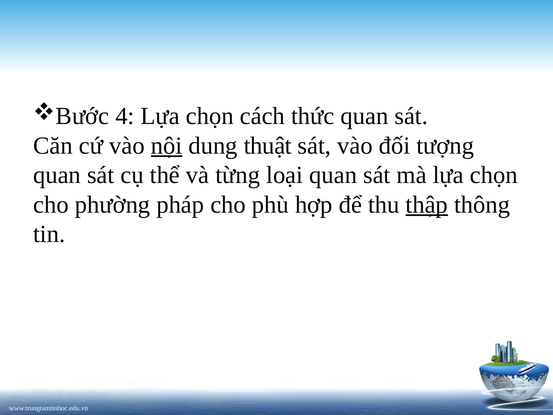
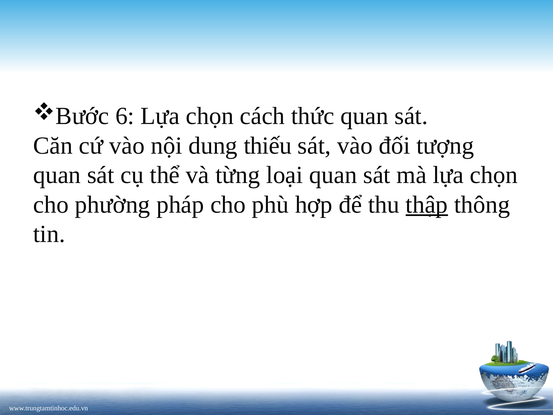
4: 4 -> 6 (125, 116)
nội underline: present -> none (167, 146)
thuật: thuật -> thiếu (268, 146)
